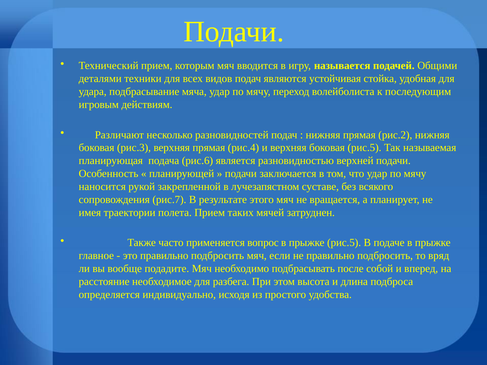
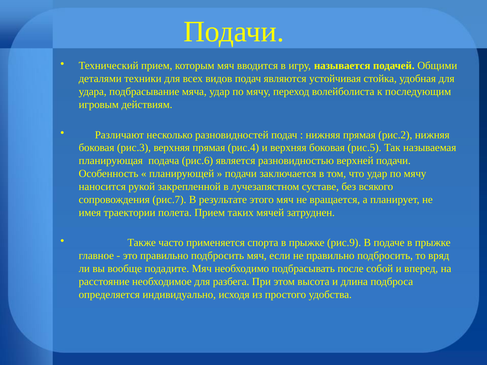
вопрос: вопрос -> спорта (263, 243)
прыжке рис.5: рис.5 -> рис.9 (344, 243)
